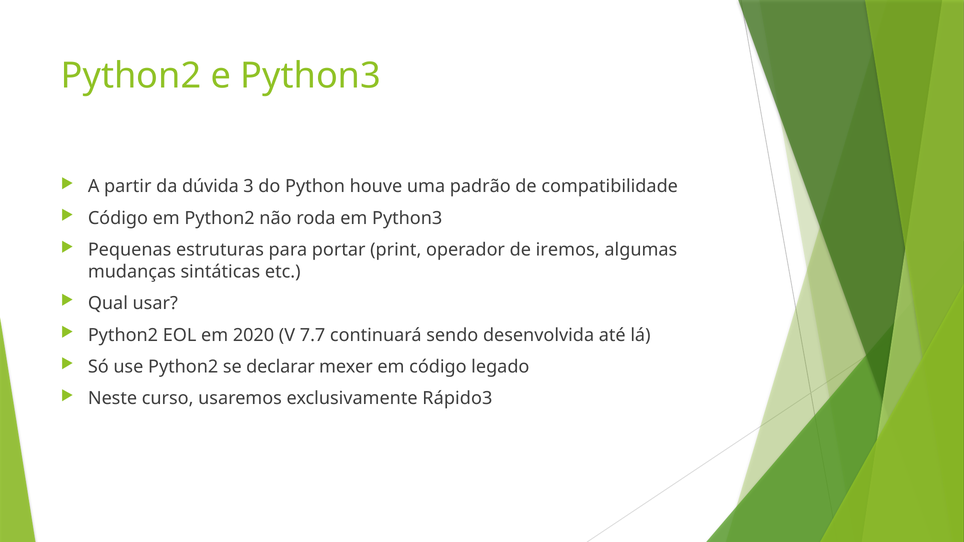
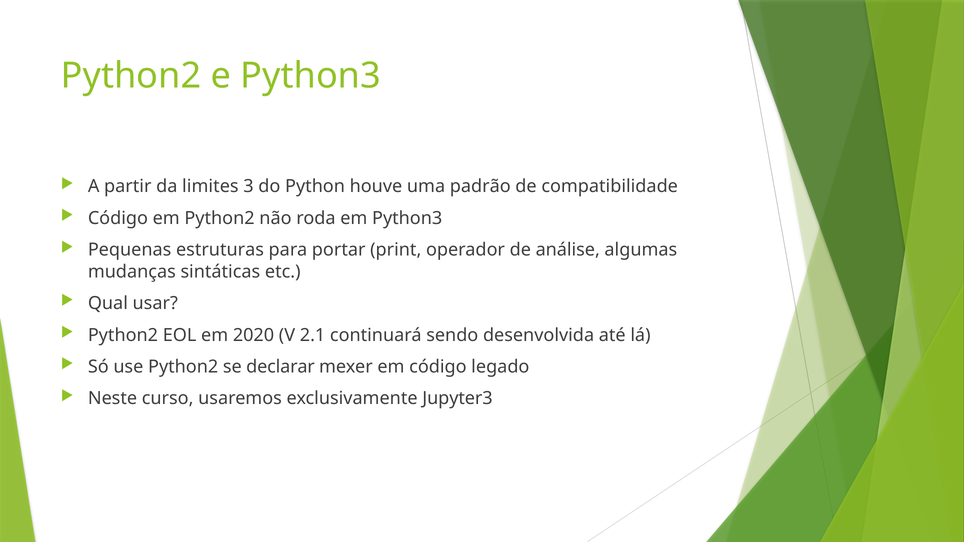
dúvida: dúvida -> limites (210, 187)
iremos: iremos -> análise (568, 250)
7.7: 7.7 -> 2.1 (313, 335)
Rápido3: Rápido3 -> Jupyter3 (457, 399)
